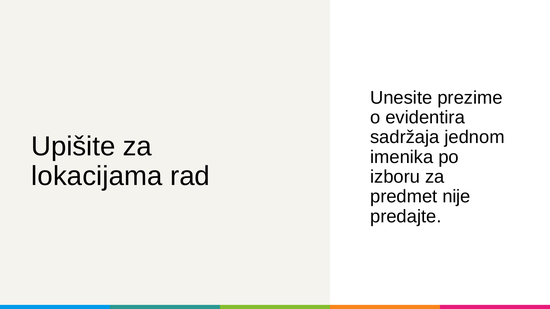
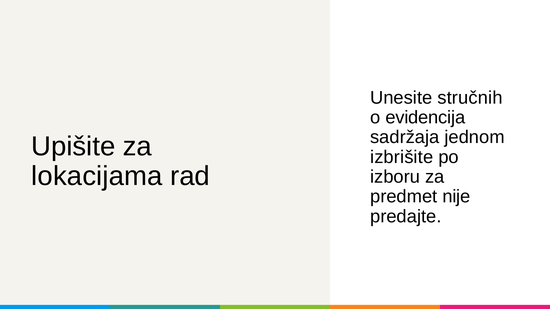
prezime: prezime -> stručnih (470, 98)
evidentira: evidentira -> evidencija (425, 118)
imenika: imenika -> izbrišite (402, 157)
